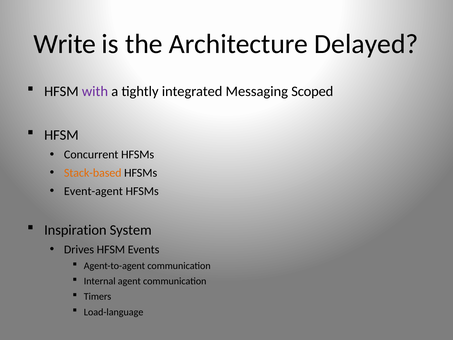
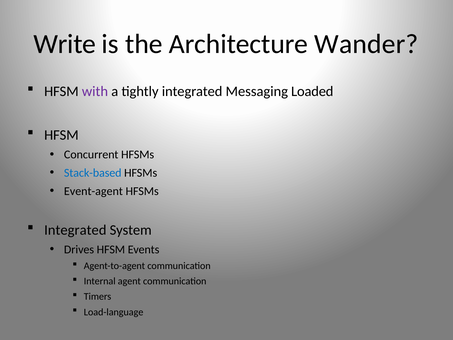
Delayed: Delayed -> Wander (366, 44)
Scoped: Scoped -> Loaded (312, 91)
Stack-based colour: orange -> blue (93, 173)
Inspiration: Inspiration -> Integrated (75, 230)
